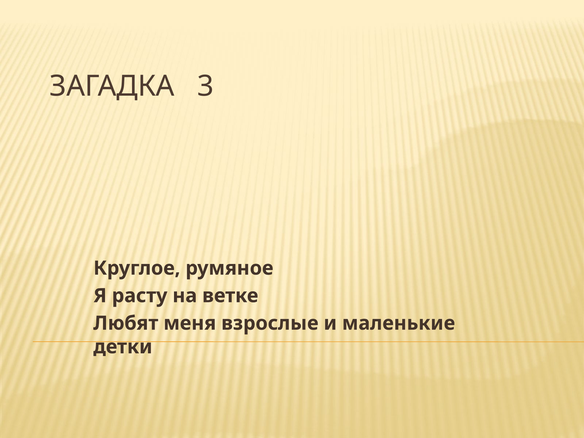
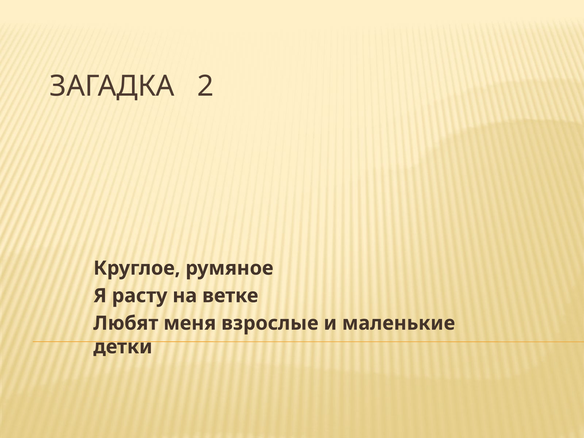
3: 3 -> 2 (206, 86)
